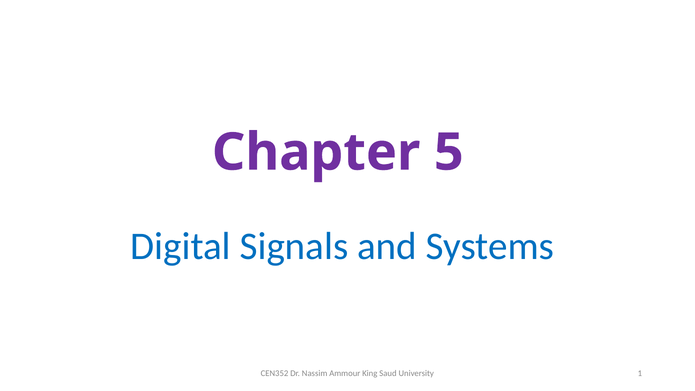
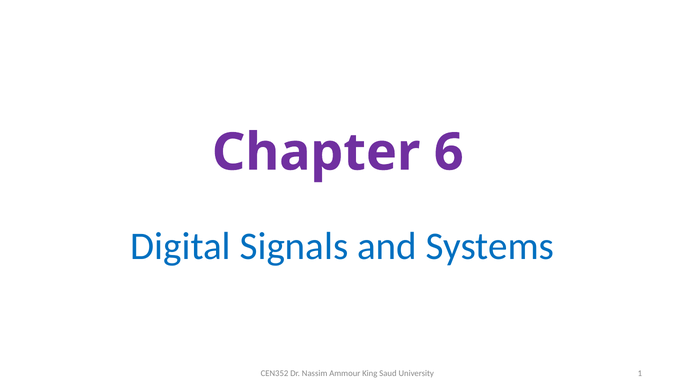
5: 5 -> 6 (449, 152)
